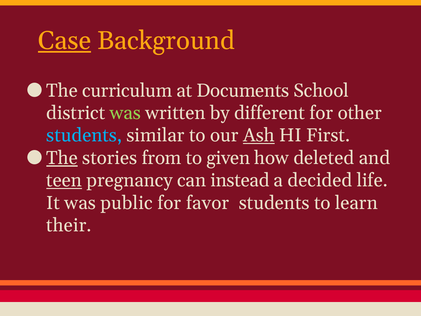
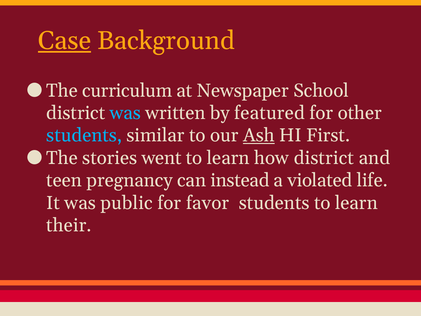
Documents: Documents -> Newspaper (243, 90)
was colour: light green -> light blue (125, 113)
different: different -> featured (270, 113)
The underline: present -> none (62, 158)
from: from -> went (162, 158)
given: given -> learn (228, 158)
how deleted: deleted -> district (324, 158)
teen underline: present -> none (64, 180)
decided: decided -> violated (320, 180)
